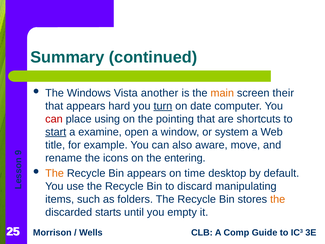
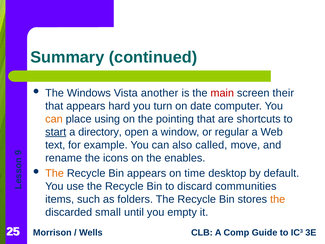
main colour: orange -> red (222, 93)
turn underline: present -> none (163, 106)
can colour: red -> orange (54, 119)
examine: examine -> directory (100, 132)
system: system -> regular (232, 132)
title: title -> text (55, 145)
aware: aware -> called (211, 145)
entering: entering -> enables (185, 158)
manipulating: manipulating -> communities (246, 186)
starts: starts -> small (108, 212)
